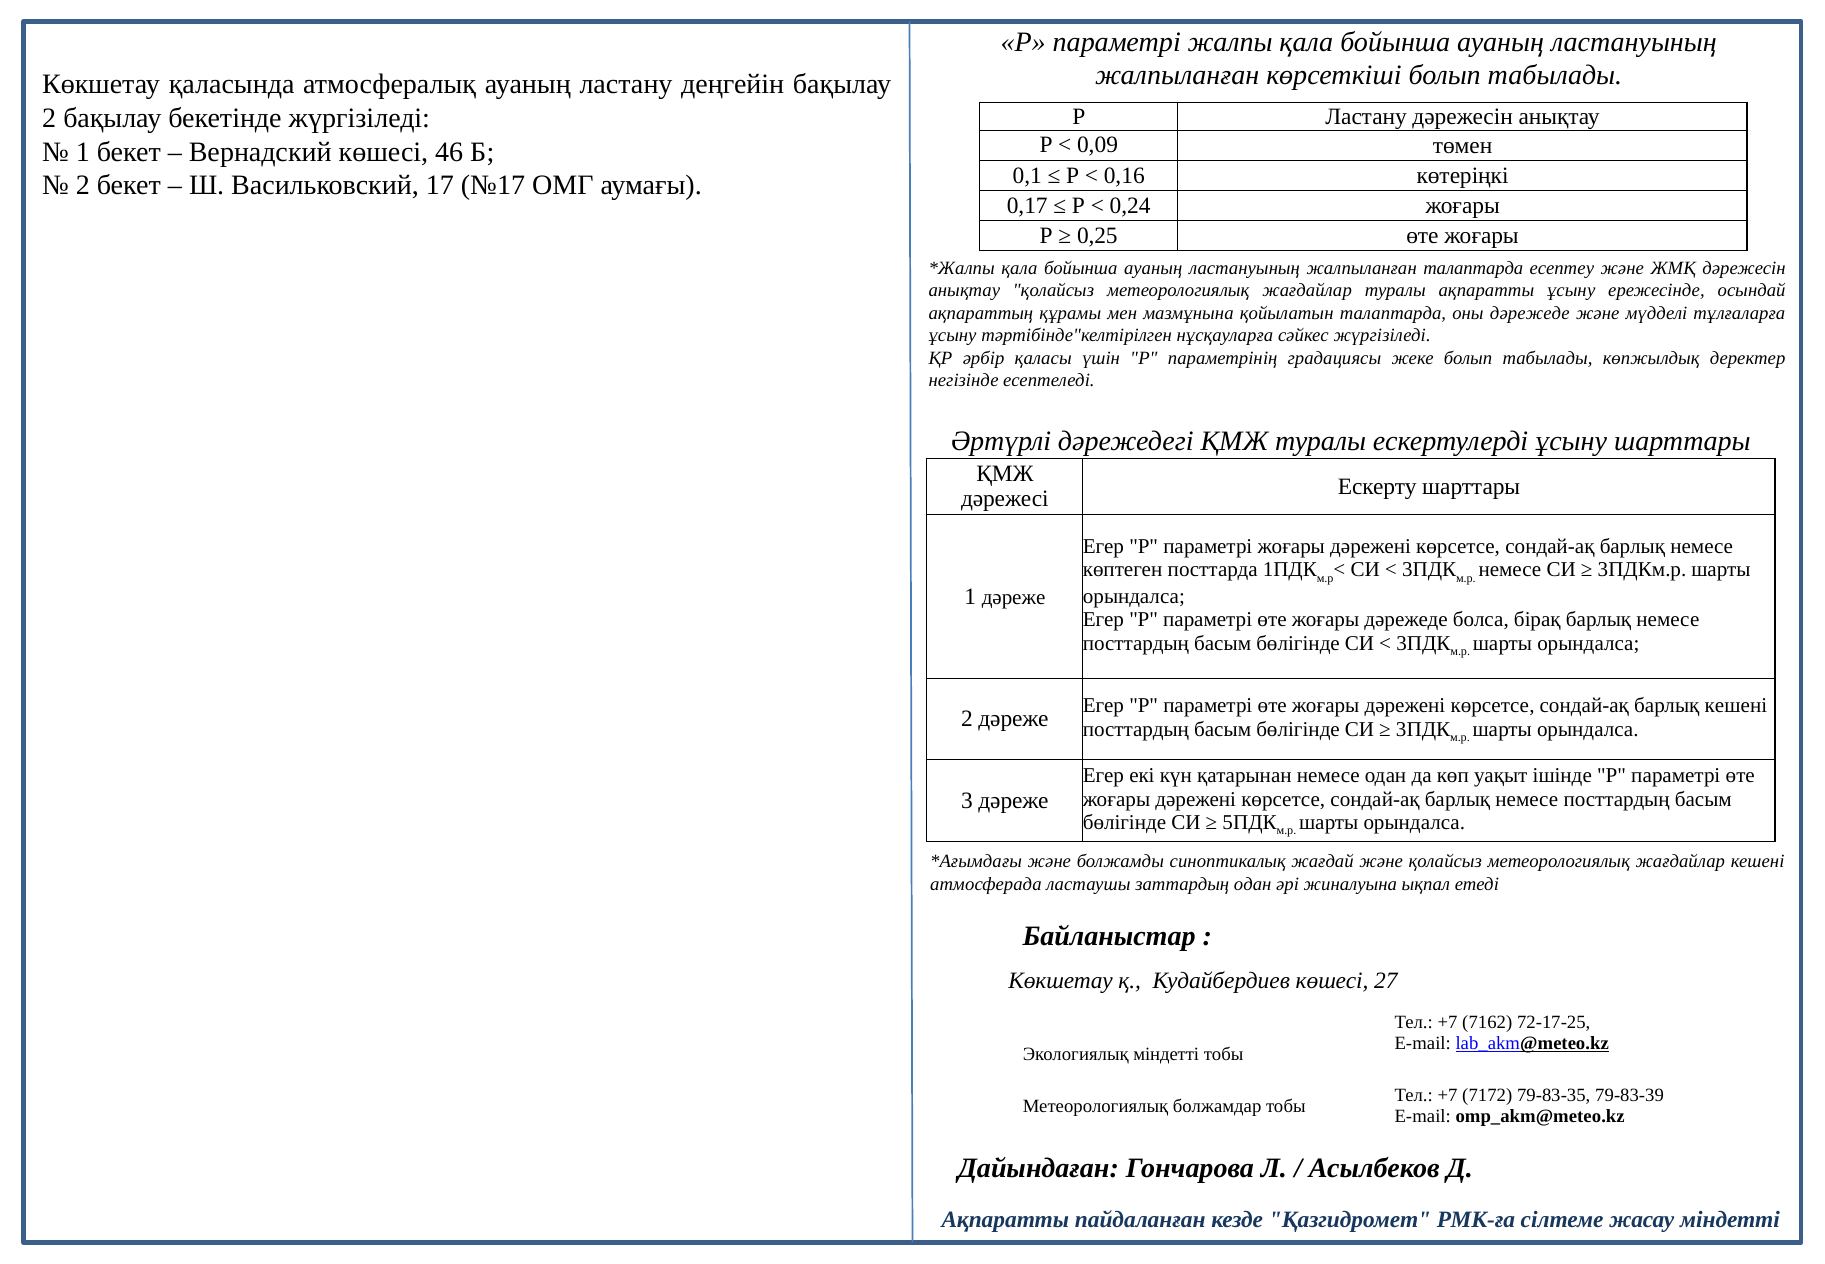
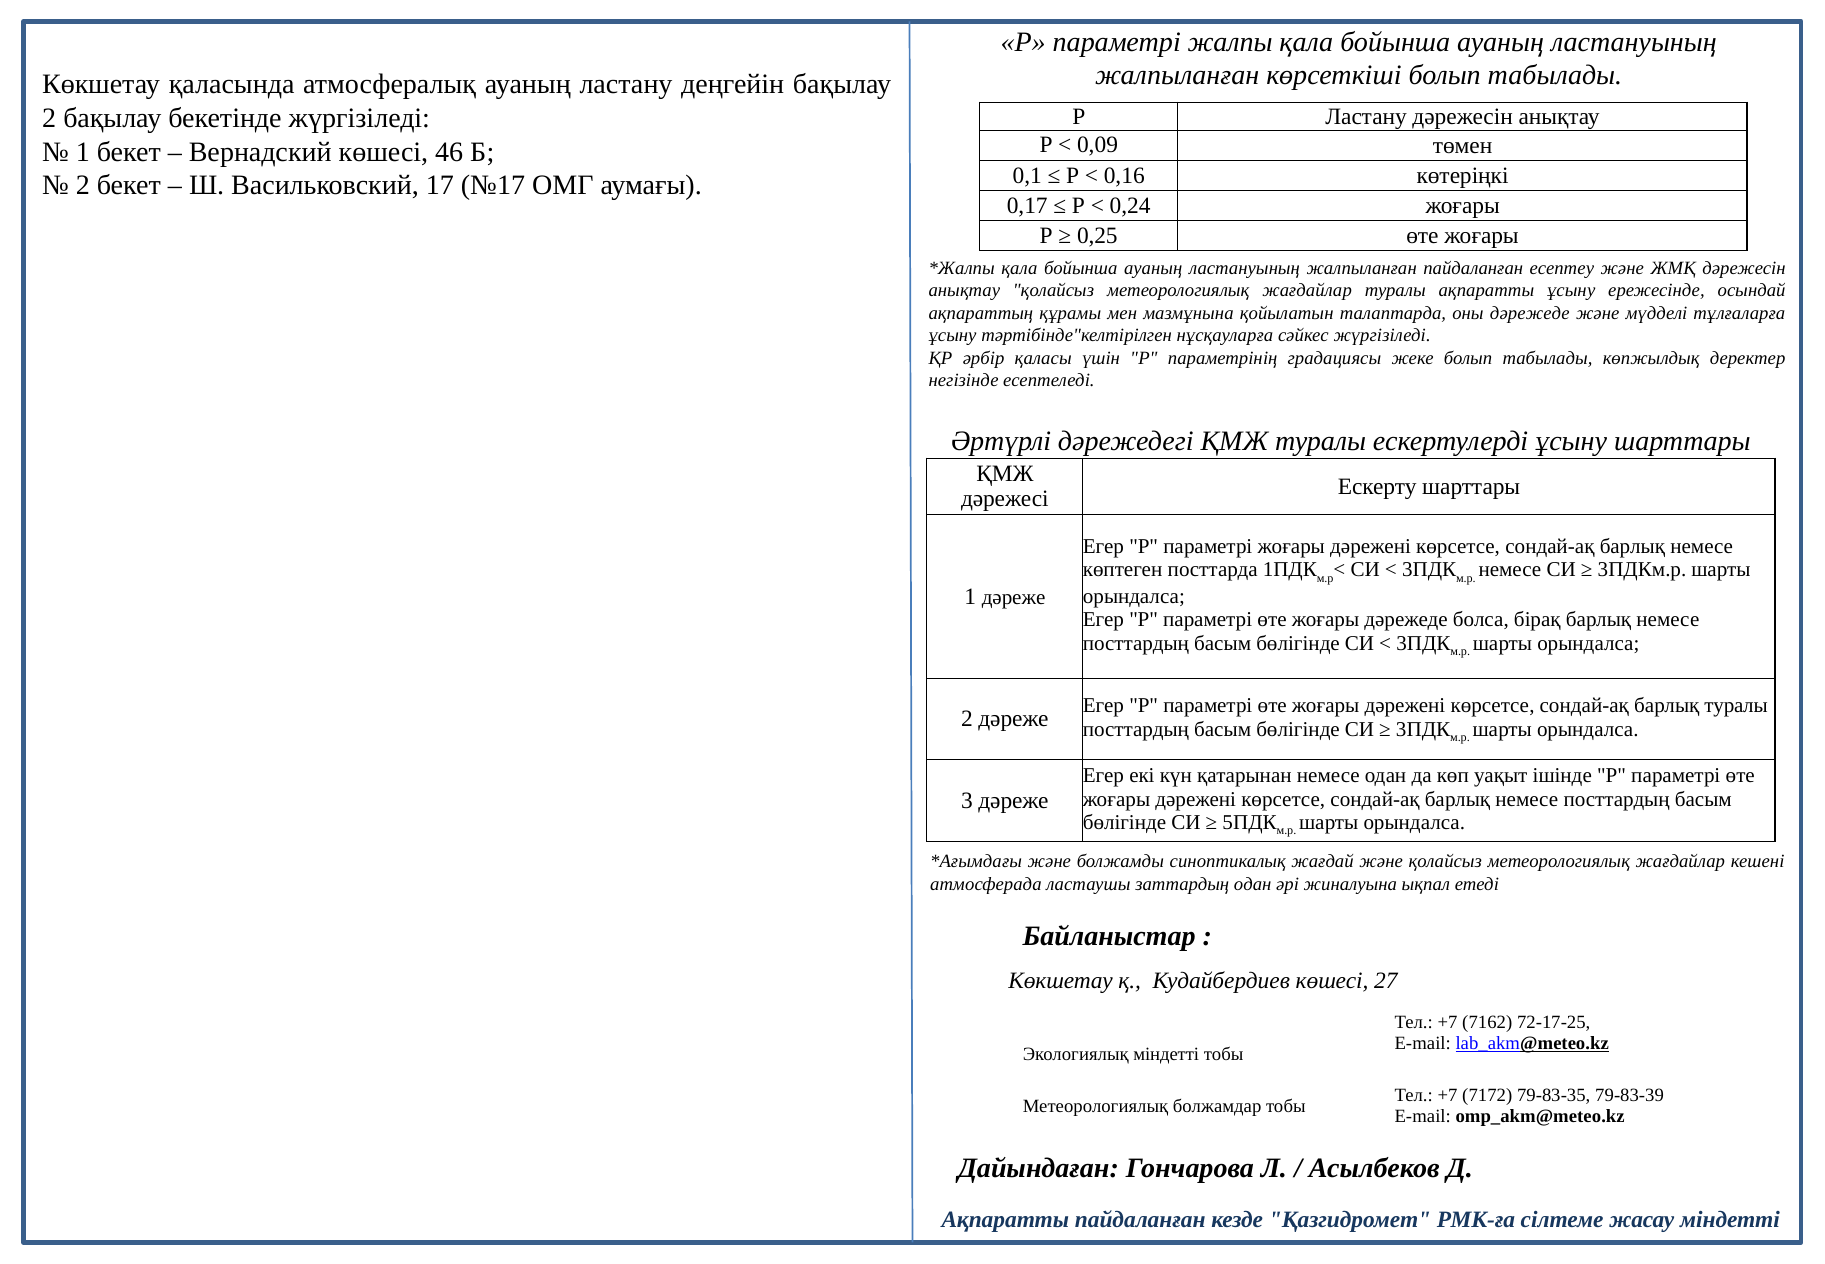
жалпыланған талаптарда: талаптарда -> пайдаланған (1473, 268)
барлық кешені: кешені -> туралы (1736, 705)
